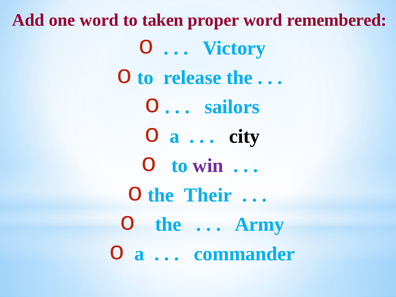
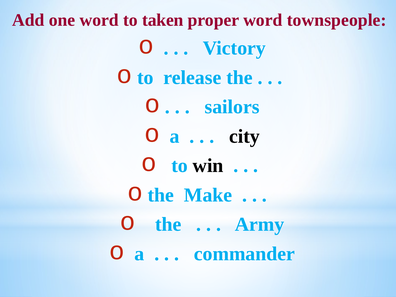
remembered: remembered -> townspeople (337, 20)
win colour: purple -> black (208, 166)
Their: Their -> Make (208, 195)
